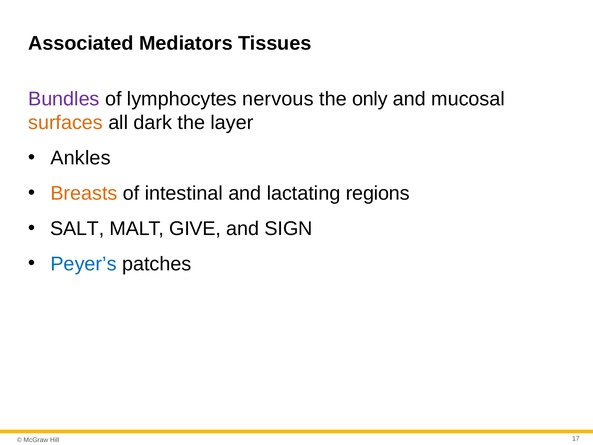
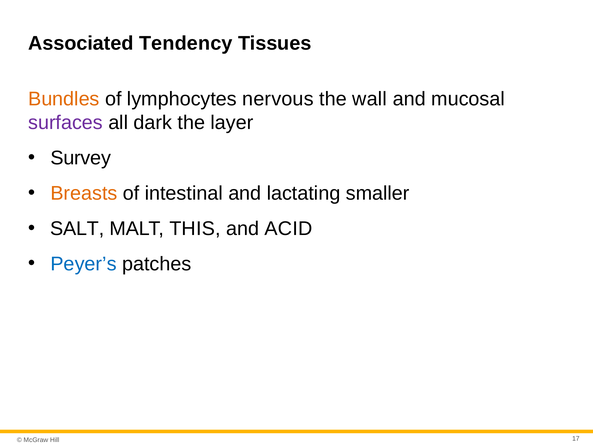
Mediators: Mediators -> Tendency (186, 43)
Bundles colour: purple -> orange (64, 99)
only: only -> wall (370, 99)
surfaces colour: orange -> purple (66, 123)
Ankles: Ankles -> Survey (81, 158)
regions: regions -> smaller (378, 193)
GIVE: GIVE -> THIS (195, 228)
SIGN: SIGN -> ACID (288, 228)
